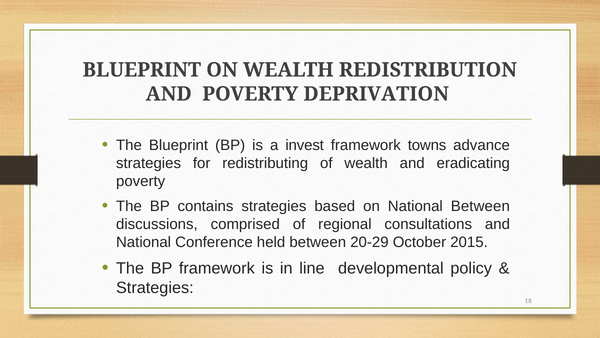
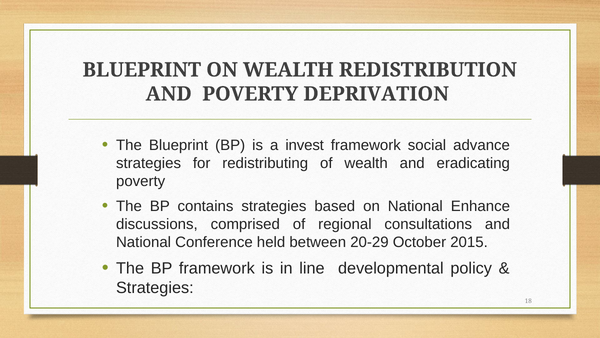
towns: towns -> social (427, 145)
National Between: Between -> Enhance (480, 206)
